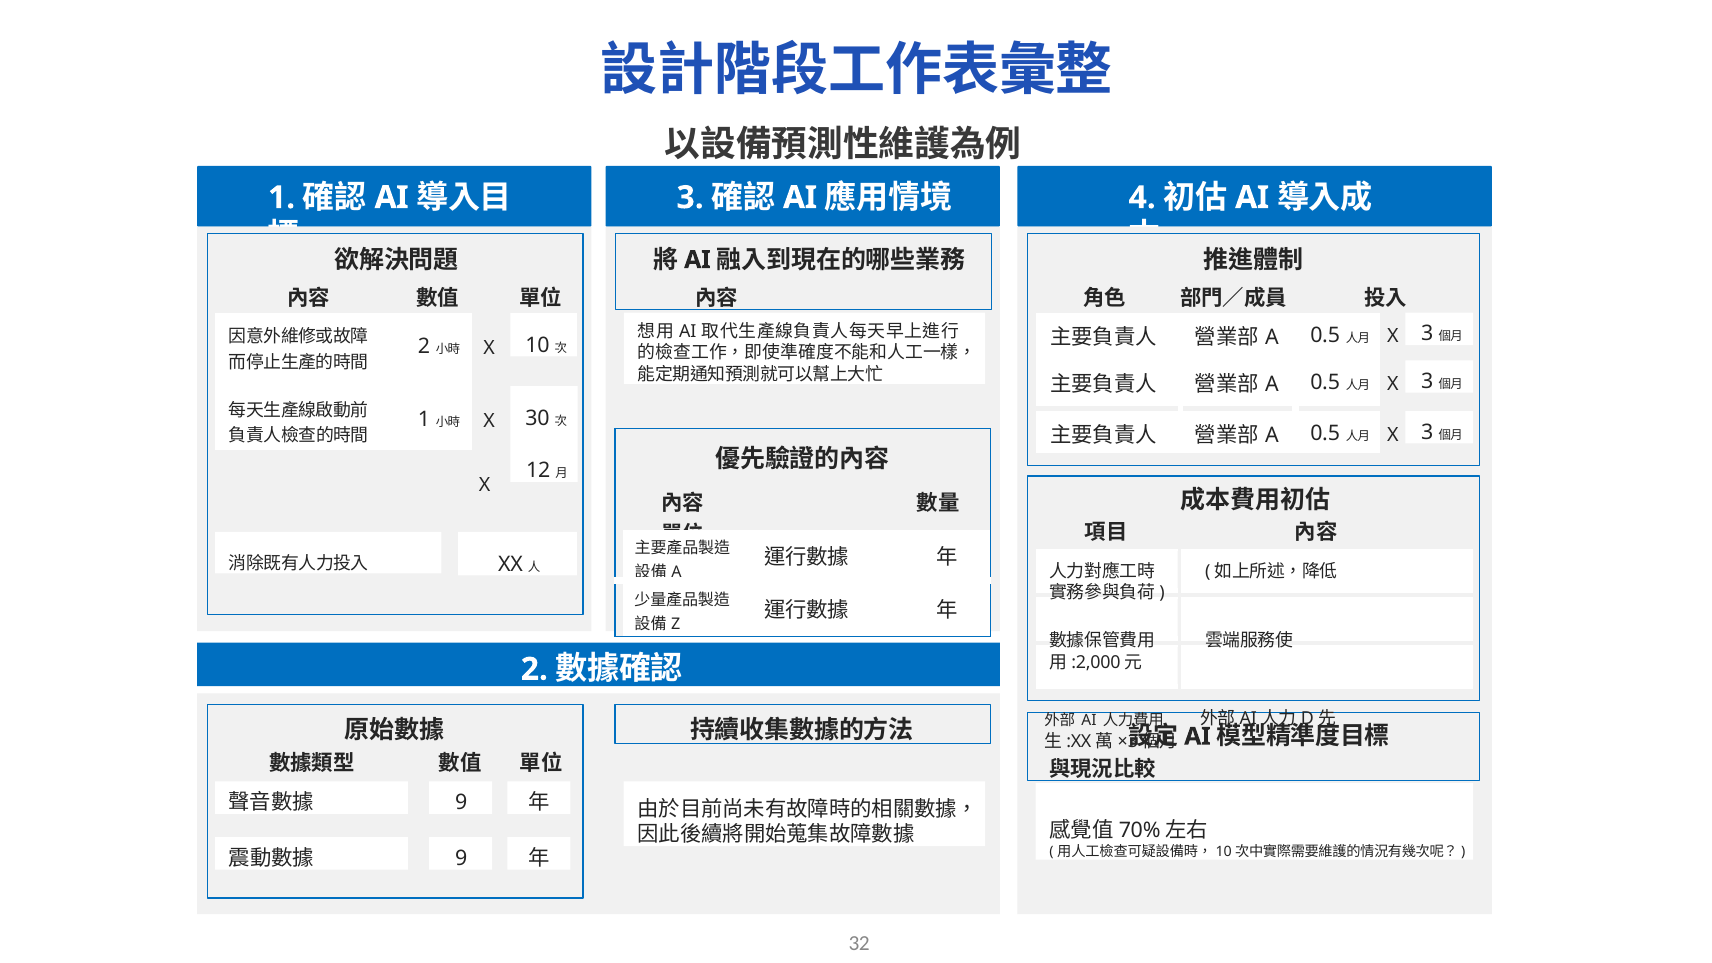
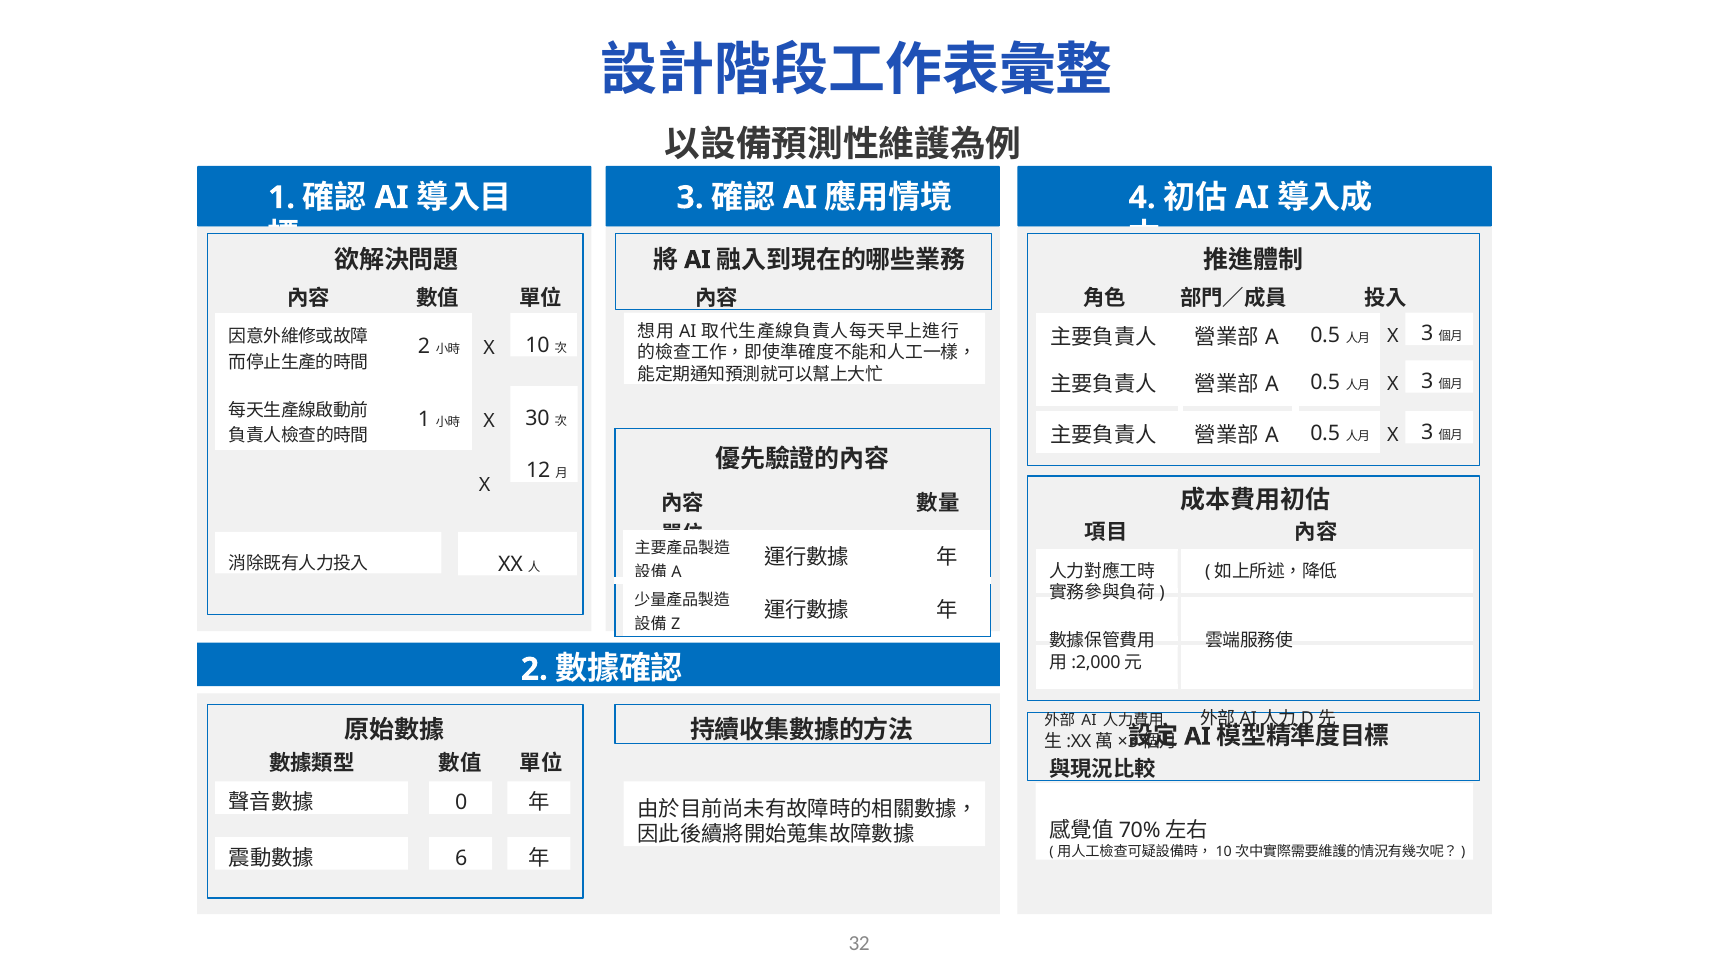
9: 9 -> 0 (461, 802)
9: 9 -> 6 (461, 858)
